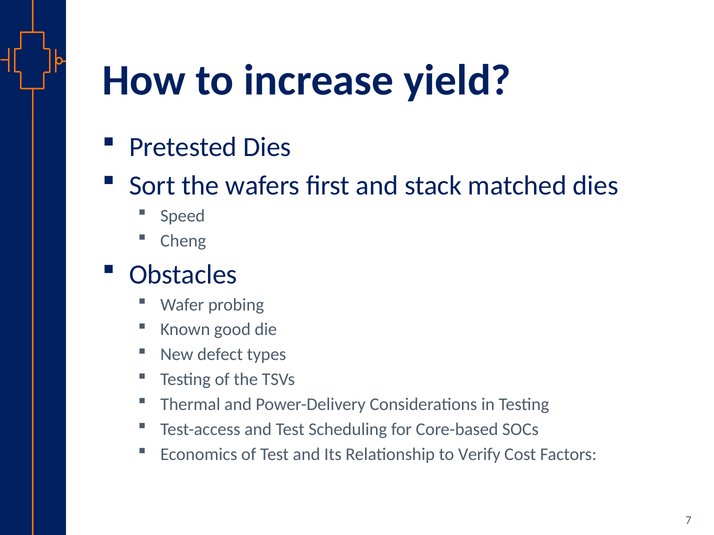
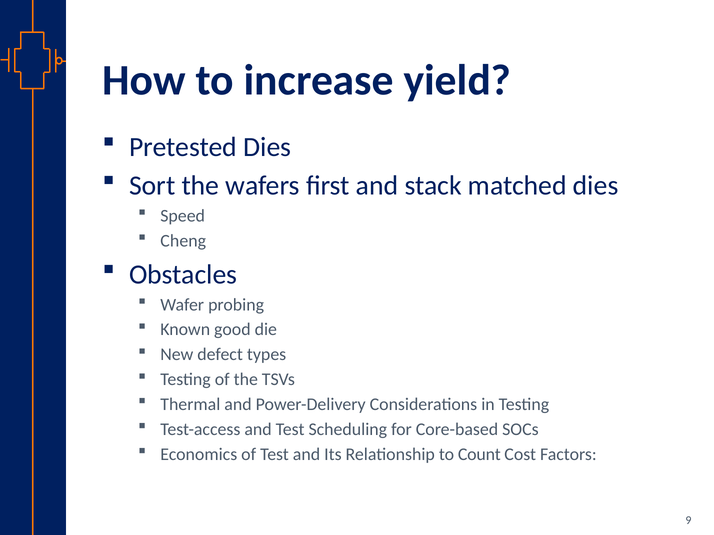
Verify: Verify -> Count (479, 455)
7: 7 -> 9 (688, 521)
